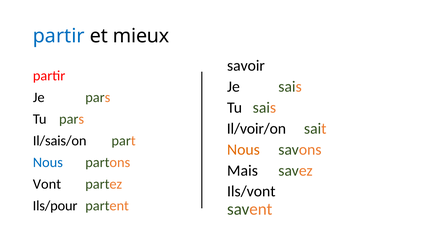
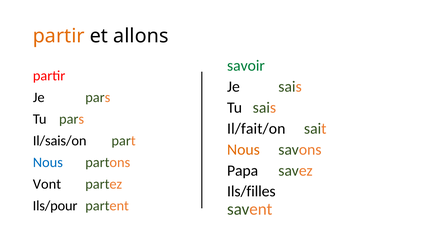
partir colour: blue -> orange (59, 36)
mieux: mieux -> allons (141, 36)
savoir colour: black -> green (246, 66)
Il/voir/on: Il/voir/on -> Il/fait/on (256, 129)
Mais: Mais -> Papa (243, 171)
Ils/vont: Ils/vont -> Ils/filles (251, 192)
